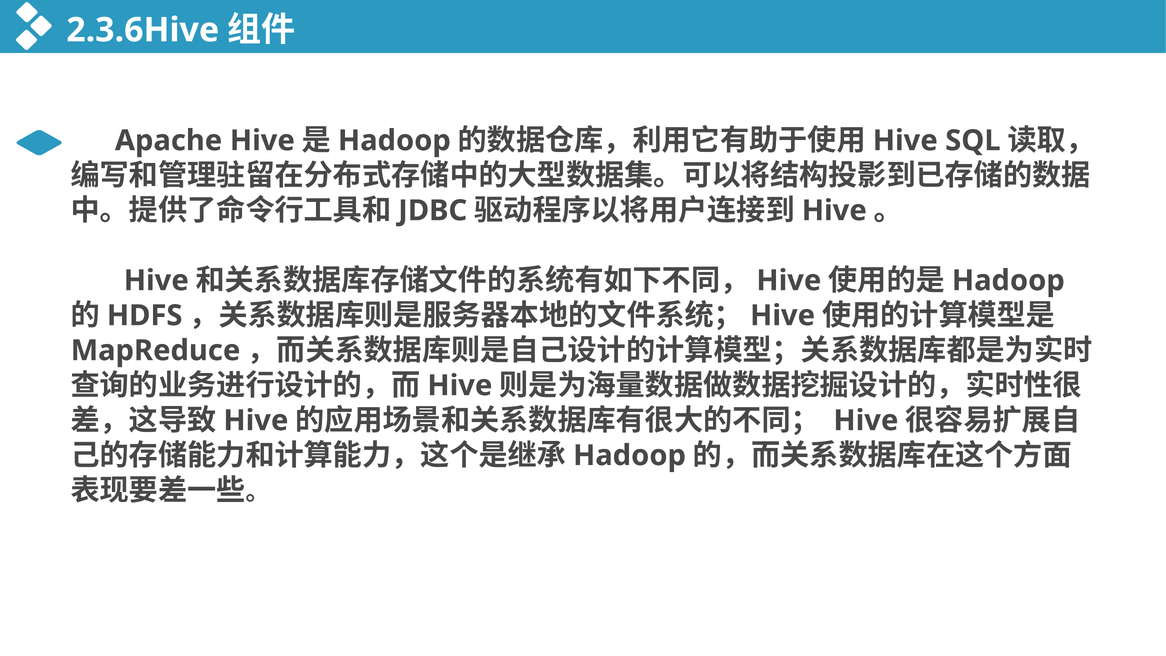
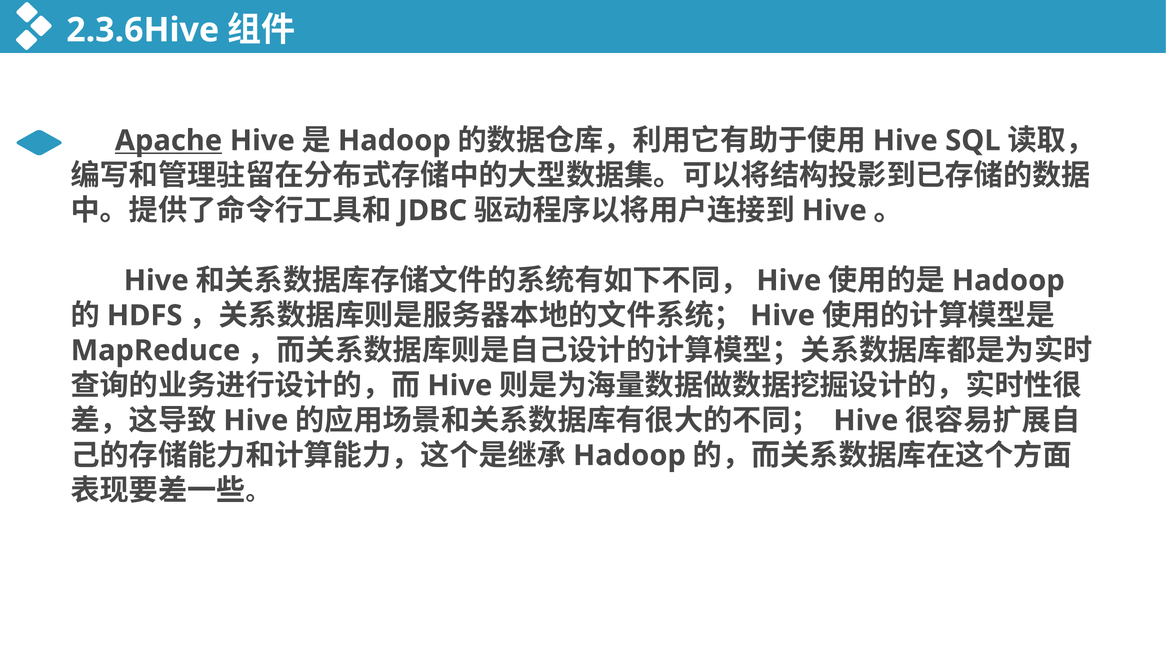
Apache underline: none -> present (169, 141)
